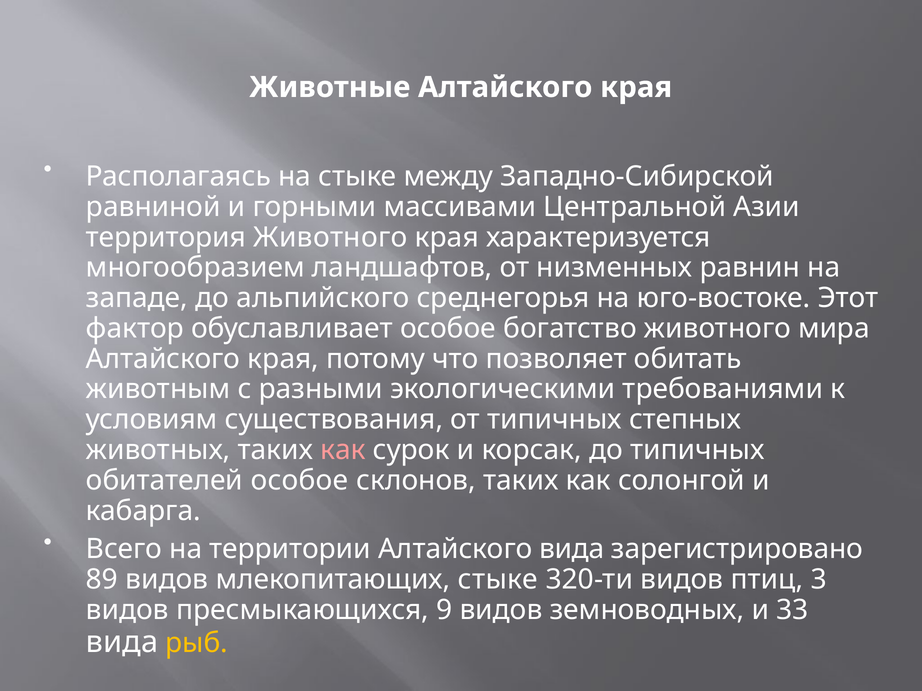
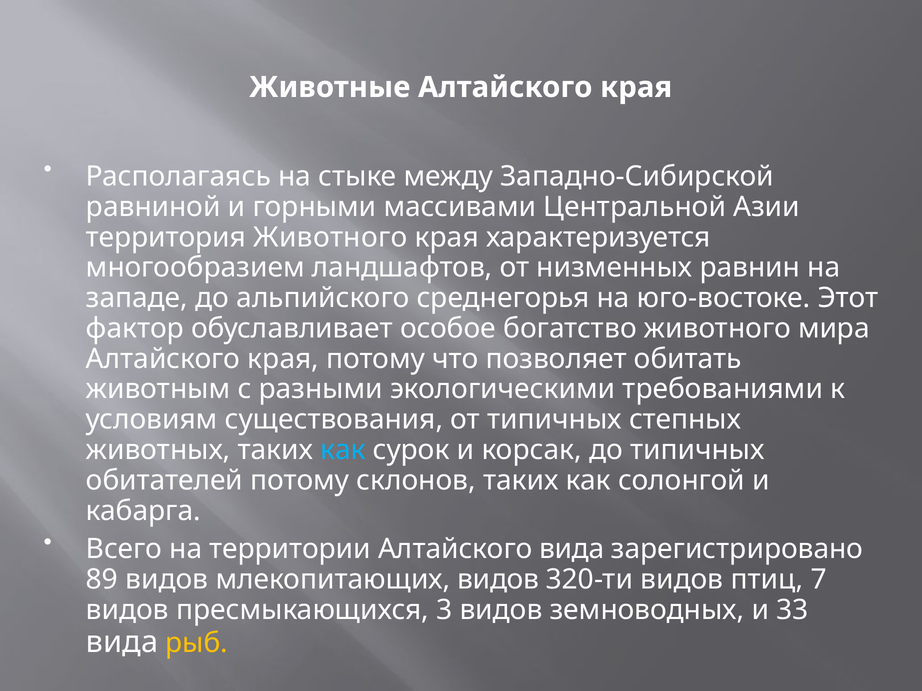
как colour: pink -> light blue (343, 450)
обитателей особое: особое -> потому (300, 481)
млекопитающих стыке: стыке -> видов (498, 580)
3: 3 -> 7 (819, 580)
9: 9 -> 3 (444, 610)
